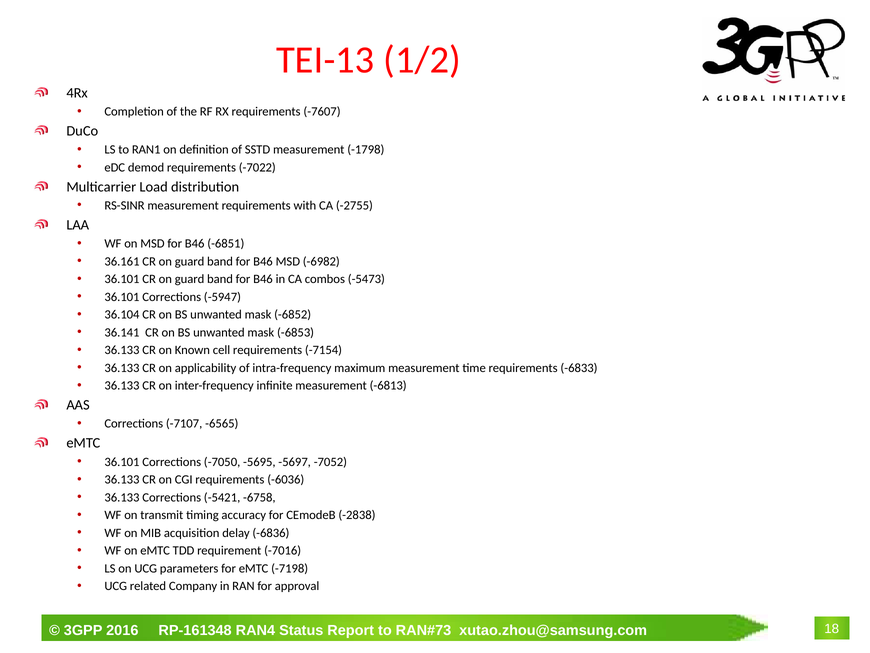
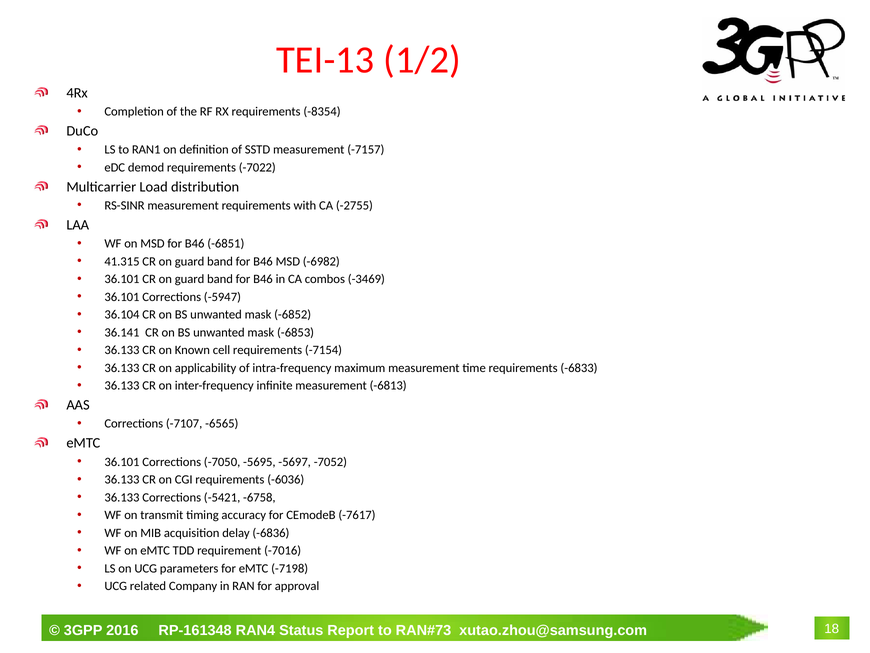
-7607: -7607 -> -8354 (322, 112)
-1798: -1798 -> -7157 (366, 150)
36.161: 36.161 -> 41.315 (122, 261)
-5473: -5473 -> -3469 (366, 279)
-2838: -2838 -> -7617 (357, 515)
